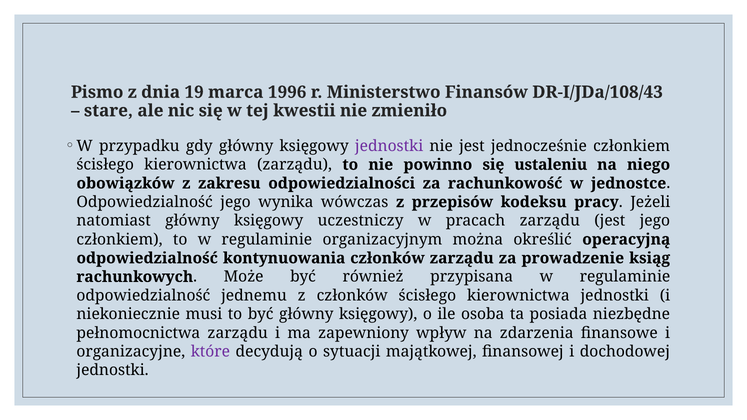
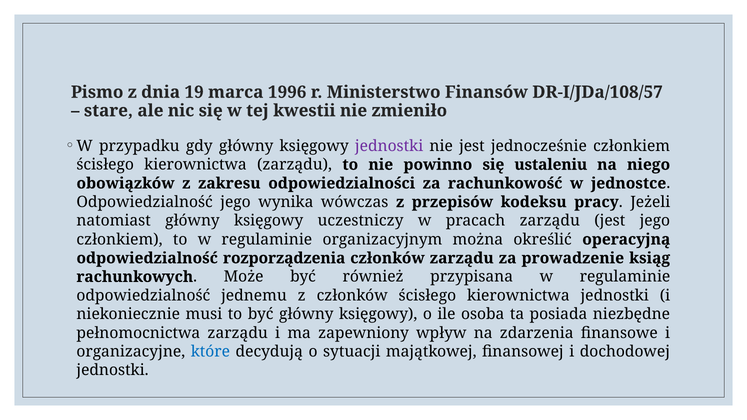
DR-I/JDa/108/43: DR-I/JDa/108/43 -> DR-I/JDa/108/57 (598, 92)
kontynuowania: kontynuowania -> rozporządzenia (284, 258)
które colour: purple -> blue (210, 352)
